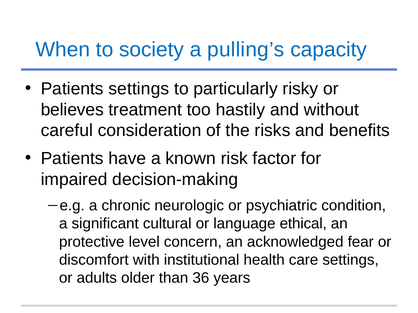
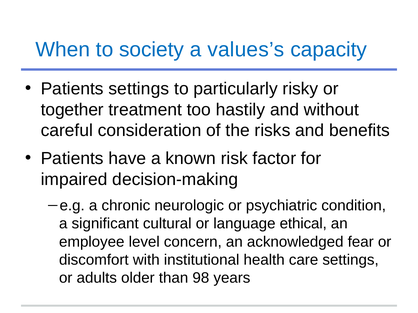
pulling’s: pulling’s -> values’s (246, 50)
believes: believes -> together (72, 110)
protective: protective -> employee (92, 242)
36: 36 -> 98 (201, 278)
